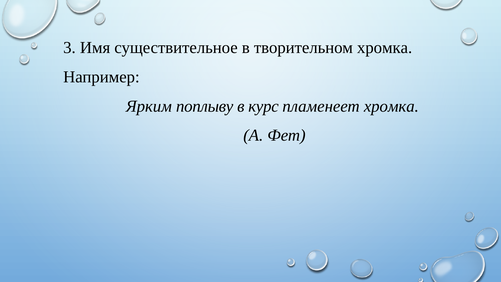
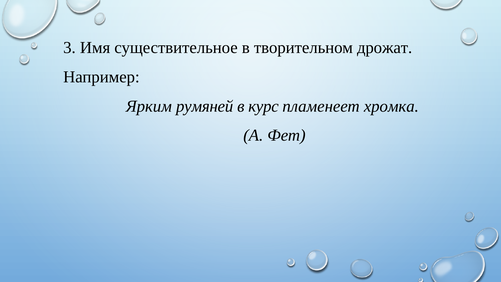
творительном хромка: хромка -> дрожат (385, 48)
поплыву: поплыву -> румяней (205, 106)
